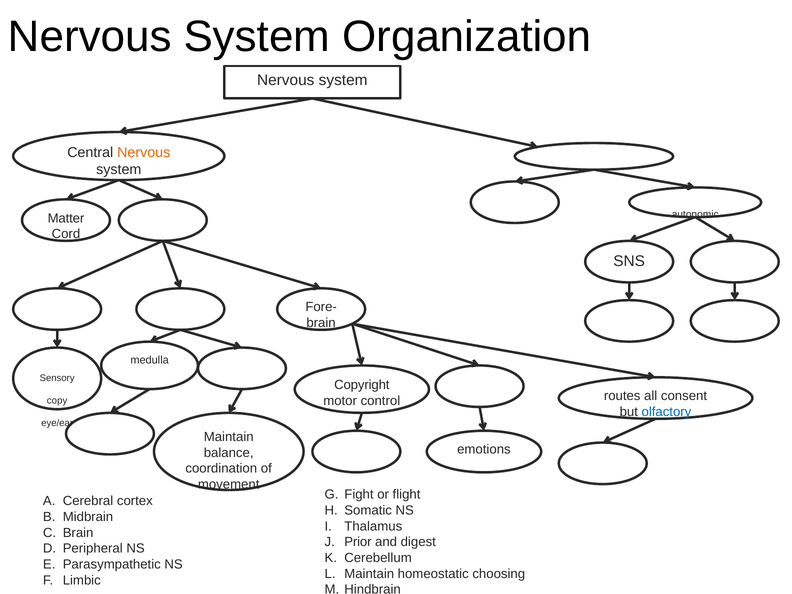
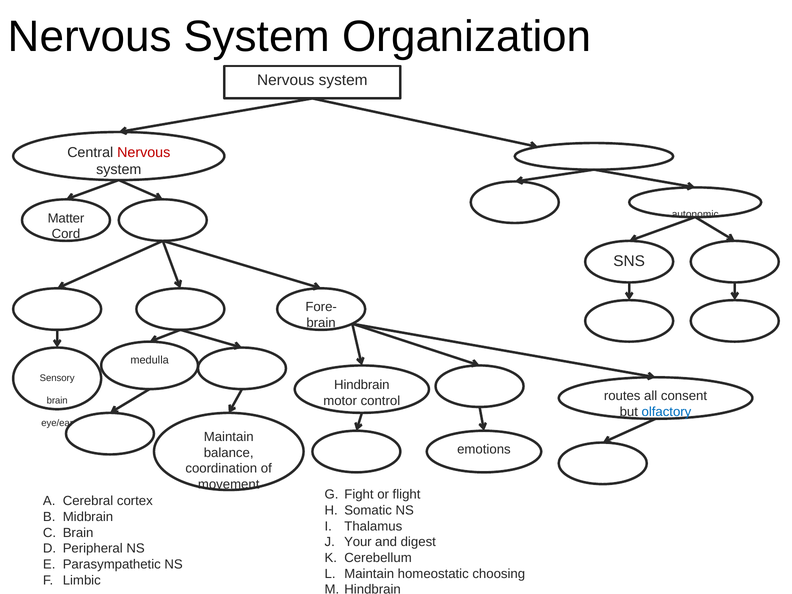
Nervous colour: orange -> red (144, 152)
Copyright: Copyright -> Hindbrain (362, 385)
copy: copy -> brain (57, 400)
Prior: Prior -> Your (358, 542)
